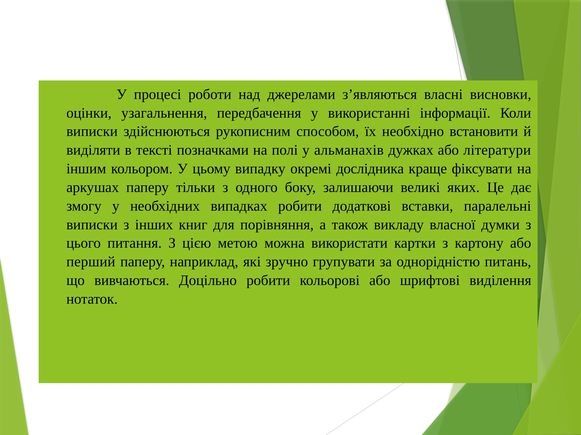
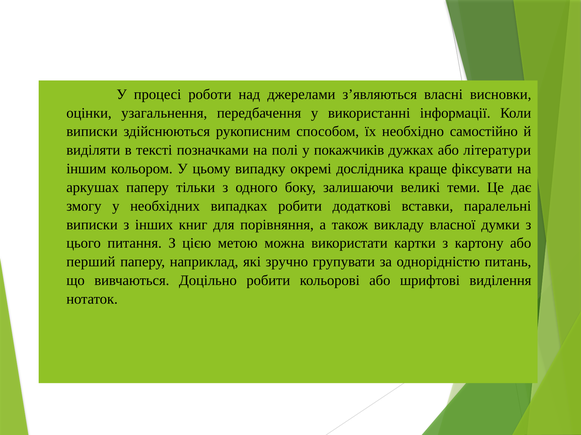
встановити: встановити -> самостійно (484, 132)
альманахів: альманахів -> покажчиків (349, 150)
яких: яких -> теми (464, 188)
